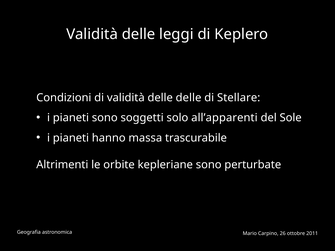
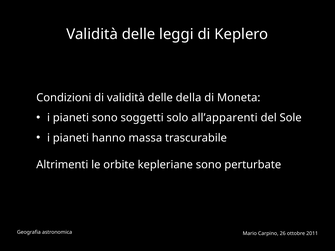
delle delle: delle -> della (189, 98)
Stellare: Stellare -> Moneta (239, 98)
